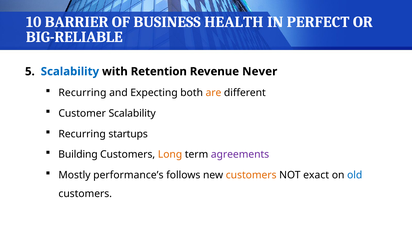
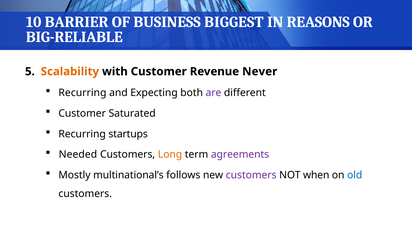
HEALTH: HEALTH -> BIGGEST (234, 22)
PERFECT: PERFECT -> REASONS (318, 22)
Scalability colour: blue -> orange (70, 71)
with Retention: Retention -> Customer (159, 71)
are colour: orange -> purple (213, 93)
Customer Scalability: Scalability -> Saturated (132, 113)
Building: Building -> Needed (78, 154)
performance’s: performance’s -> multinational’s (128, 175)
customers colour: orange -> purple (251, 175)
exact: exact -> when (316, 175)
